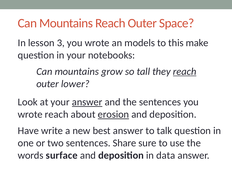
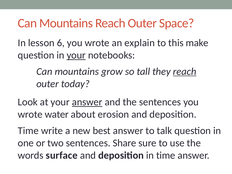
3: 3 -> 6 (61, 43)
models: models -> explain (140, 43)
your underline: none -> present (76, 55)
lower: lower -> today (75, 84)
wrote reach: reach -> water (57, 114)
erosion underline: present -> none (113, 114)
Have: Have -> Time (28, 131)
in data: data -> time (166, 155)
